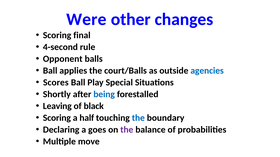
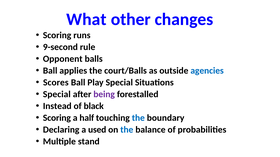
Were: Were -> What (86, 19)
final: final -> runs (82, 35)
4-second: 4-second -> 9-second (60, 47)
Shortly: Shortly -> Special (57, 95)
being colour: blue -> purple (104, 95)
Leaving: Leaving -> Instead (57, 106)
goes: goes -> used (97, 130)
the colour: purple -> blue (127, 130)
move: move -> stand (89, 142)
